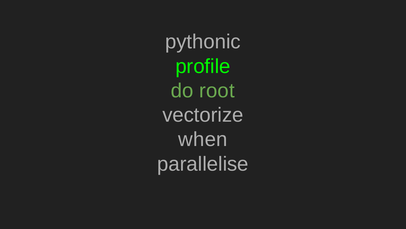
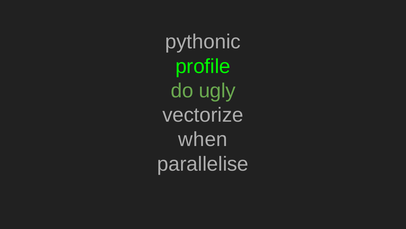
root: root -> ugly (217, 90)
